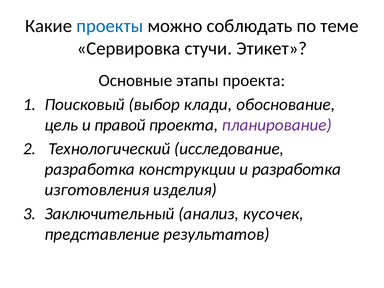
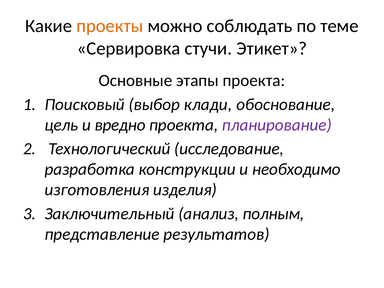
проекты colour: blue -> orange (110, 26)
правой: правой -> вредно (120, 125)
и разработка: разработка -> необходимо (296, 169)
кусочек: кусочек -> полным (273, 214)
